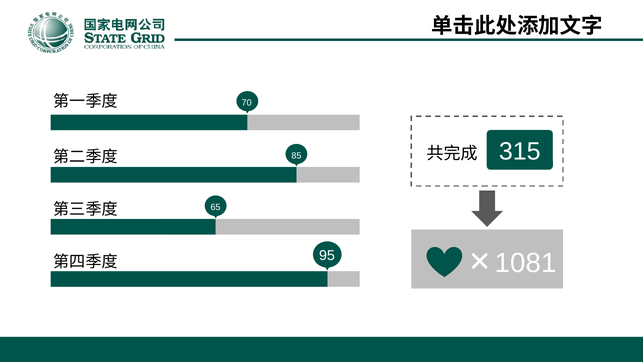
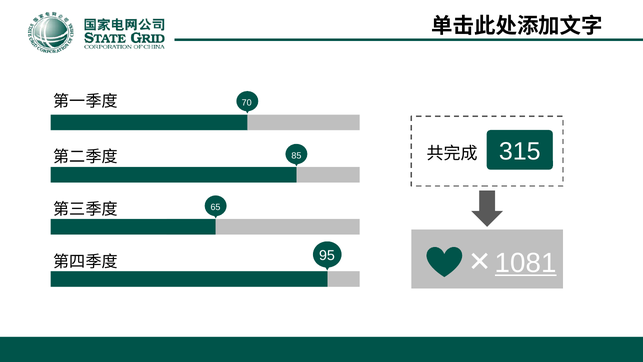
1081 underline: none -> present (526, 263)
